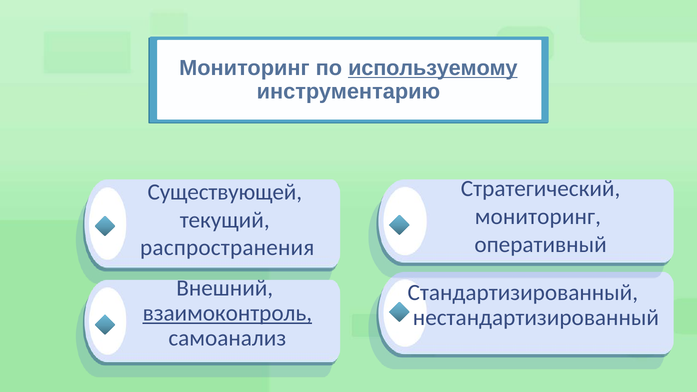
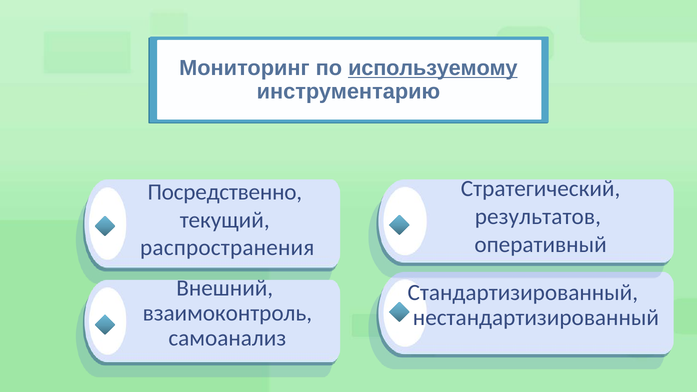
Существующей: Существующей -> Посредственно (225, 192)
мониторинг: мониторинг -> результатов (538, 217)
взаимоконтроль underline: present -> none (227, 313)
